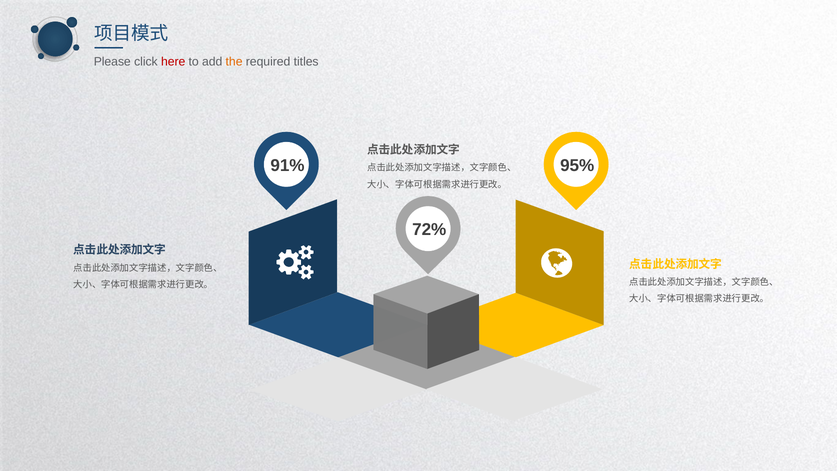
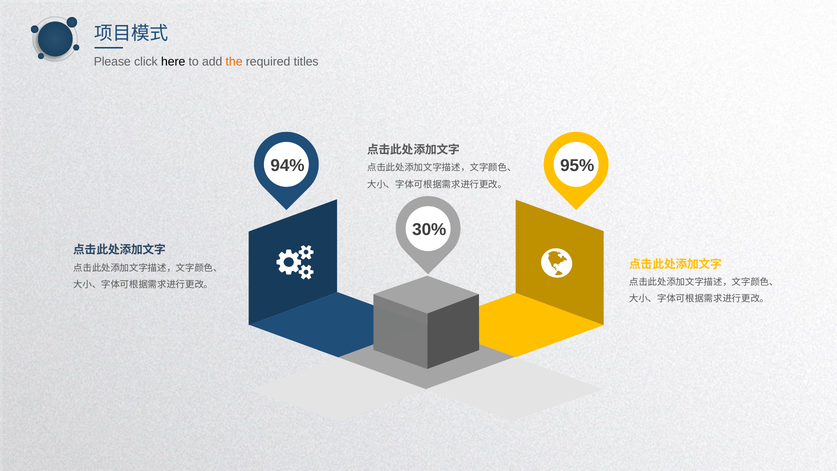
here colour: red -> black (173, 62)
91%: 91% -> 94% (288, 165)
72%: 72% -> 30% (429, 230)
